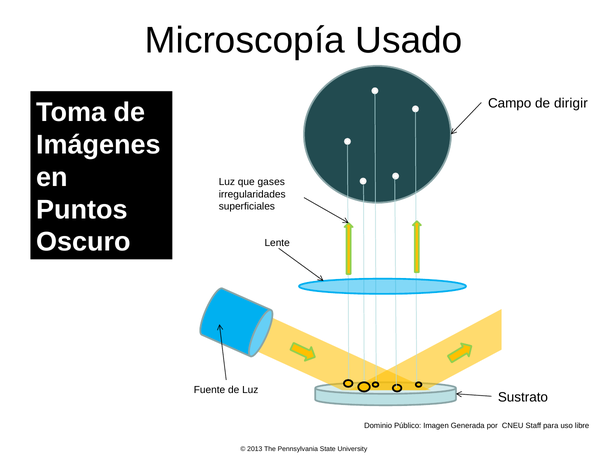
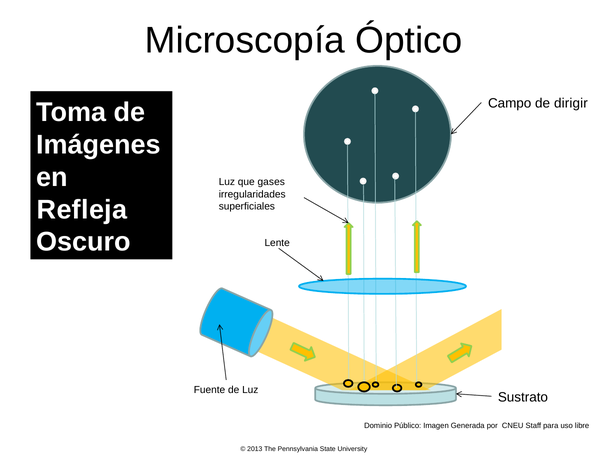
Usado: Usado -> Óptico (409, 41)
Puntos: Puntos -> Refleja (82, 210)
